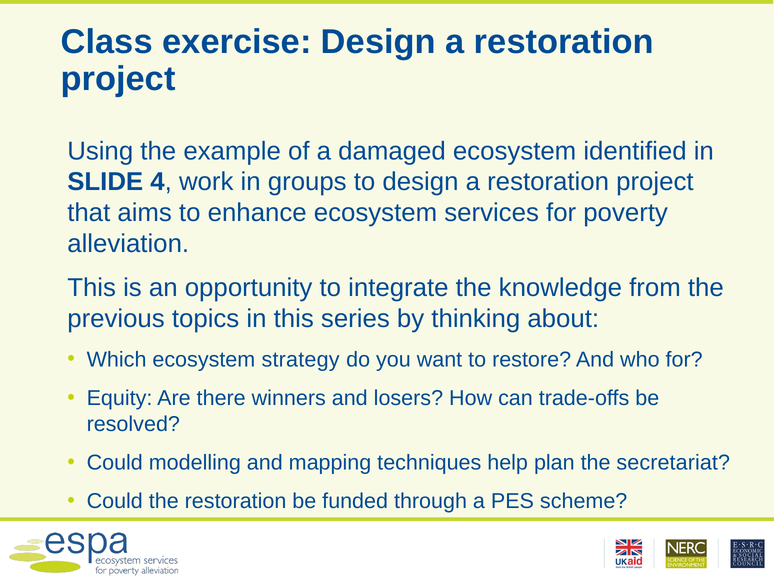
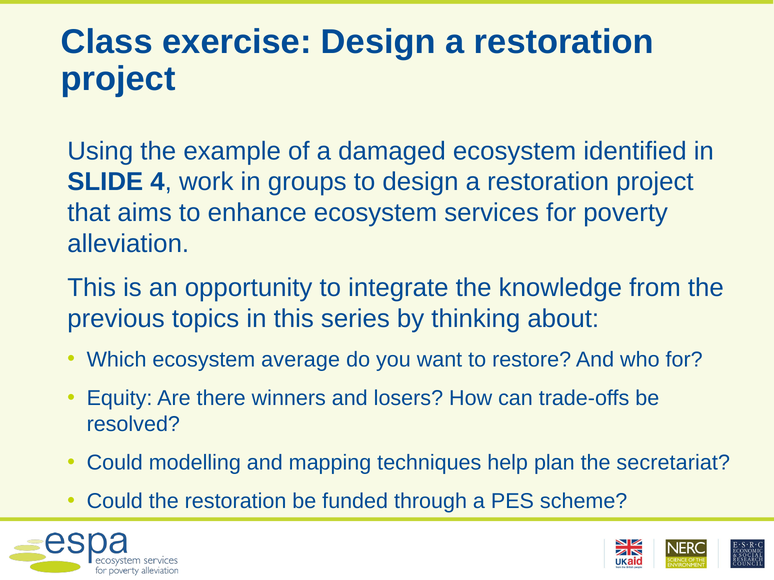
strategy: strategy -> average (301, 360)
